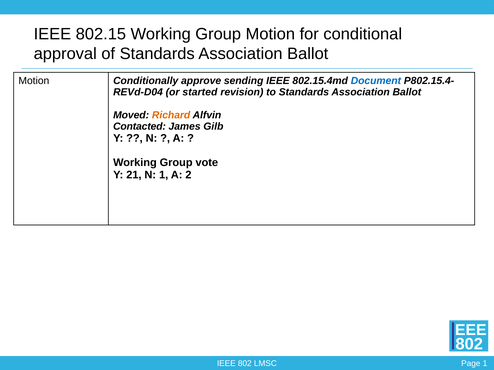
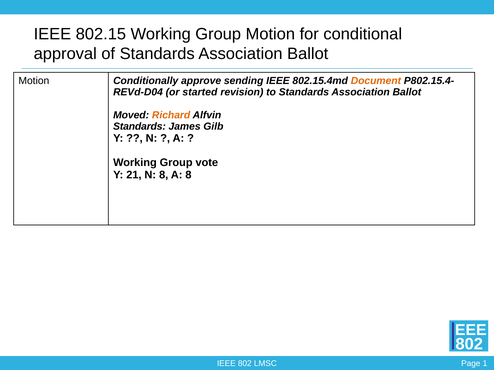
Document colour: blue -> orange (376, 81)
Contacted: Contacted -> Standards (139, 127)
N 1: 1 -> 8 (164, 175)
A 2: 2 -> 8 (188, 175)
